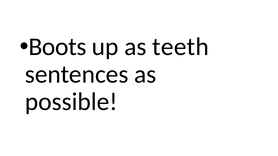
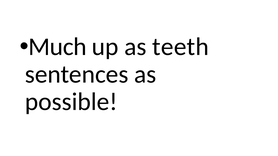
Boots: Boots -> Much (57, 47)
